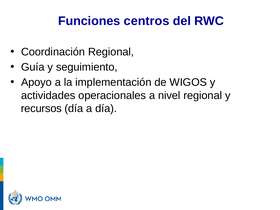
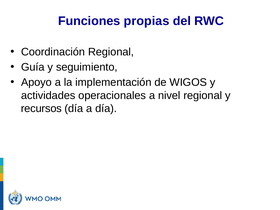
centros: centros -> propias (147, 21)
